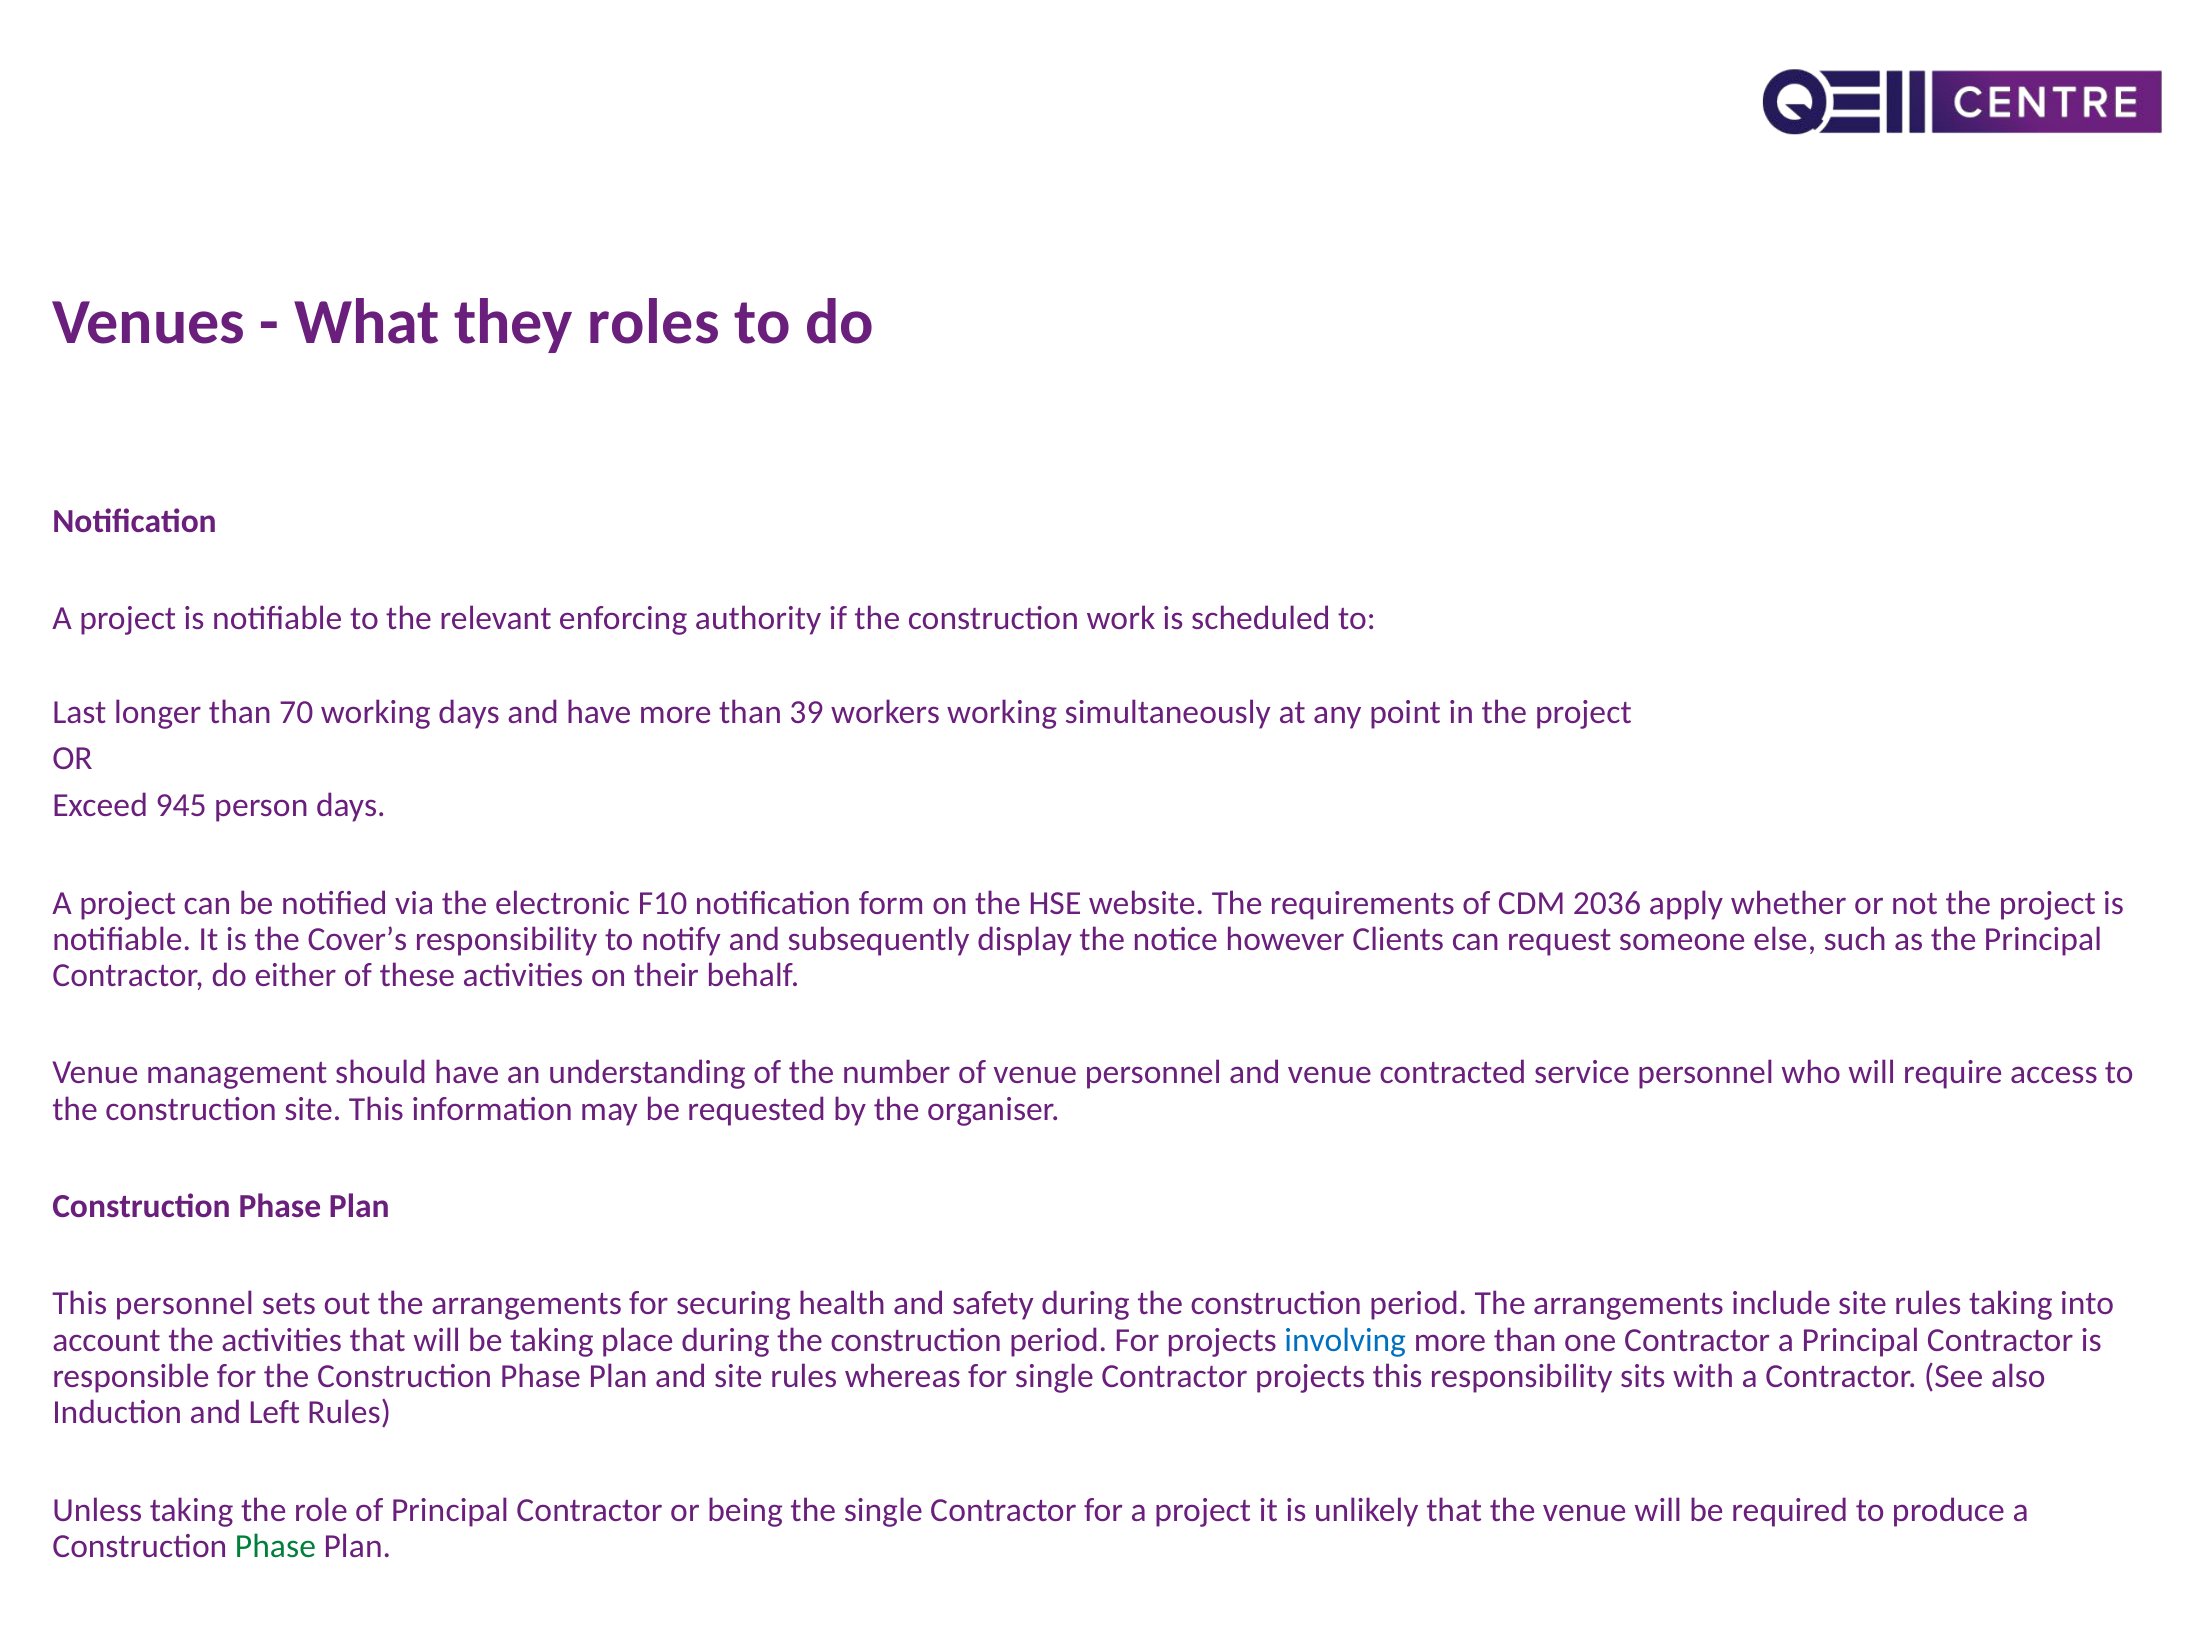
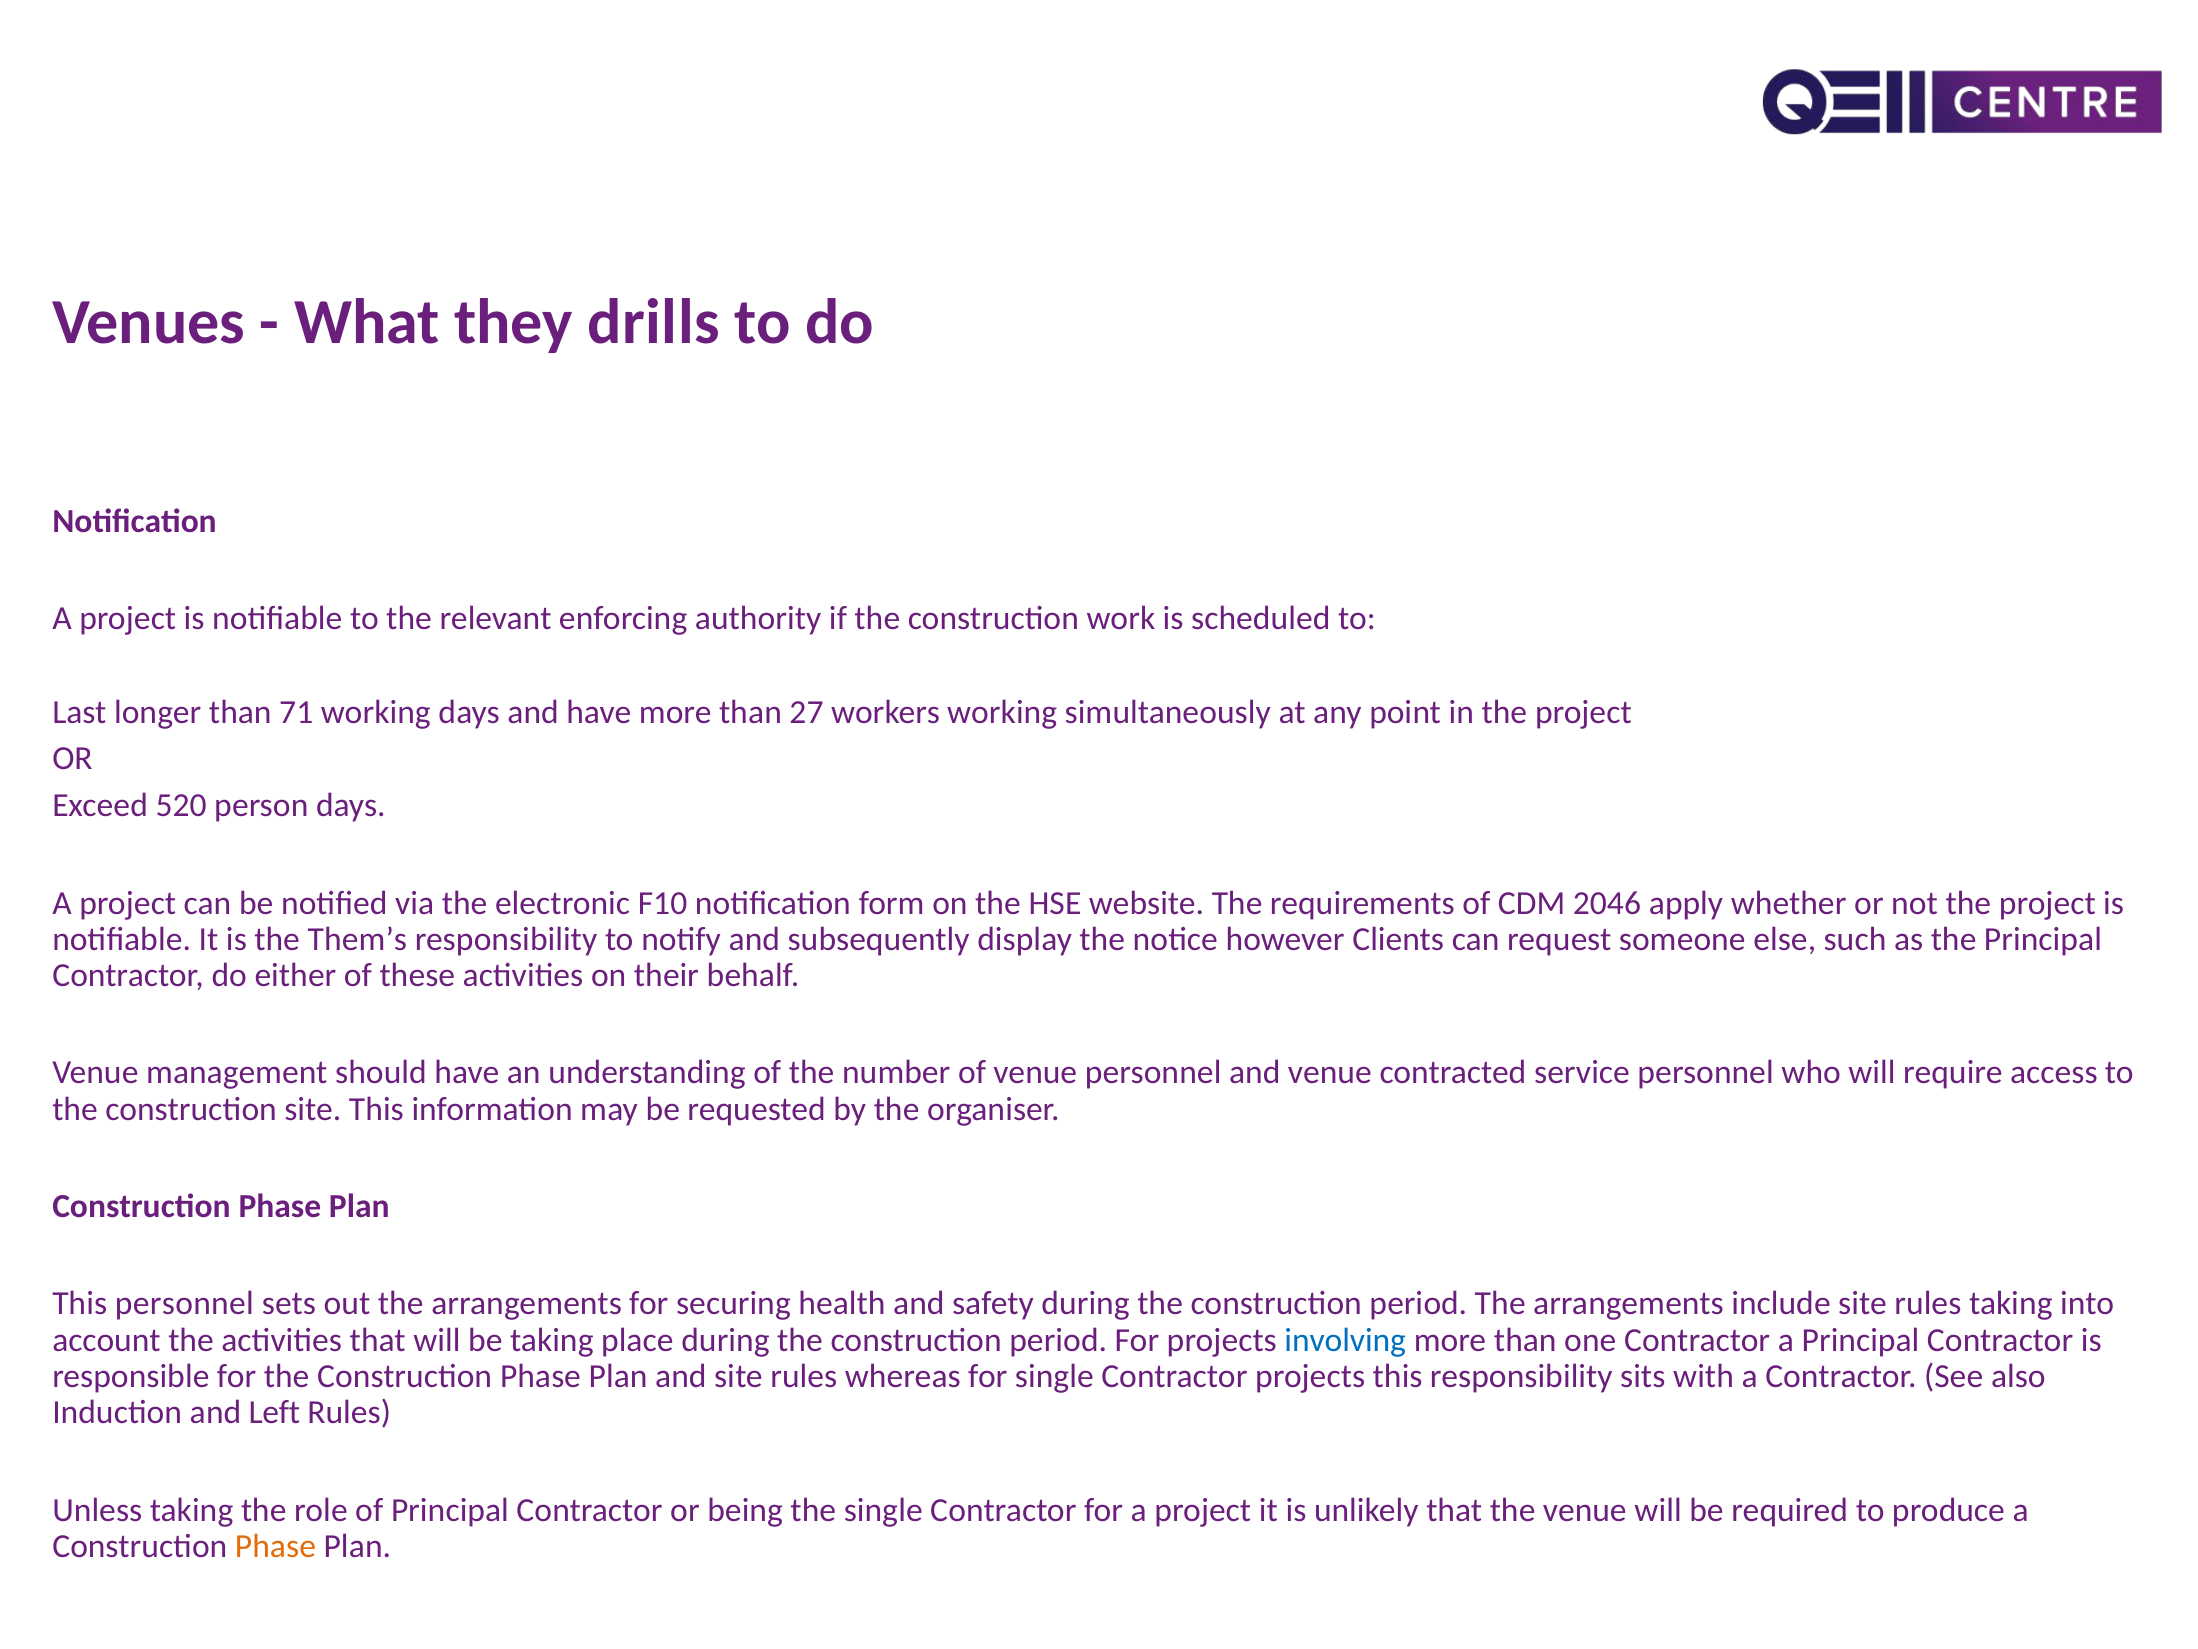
roles: roles -> drills (654, 322)
70: 70 -> 71 (296, 712)
39: 39 -> 27 (807, 712)
945: 945 -> 520 (181, 805)
2036: 2036 -> 2046 (1607, 903)
Cover’s: Cover’s -> Them’s (357, 939)
Phase colour: green -> orange (275, 1546)
